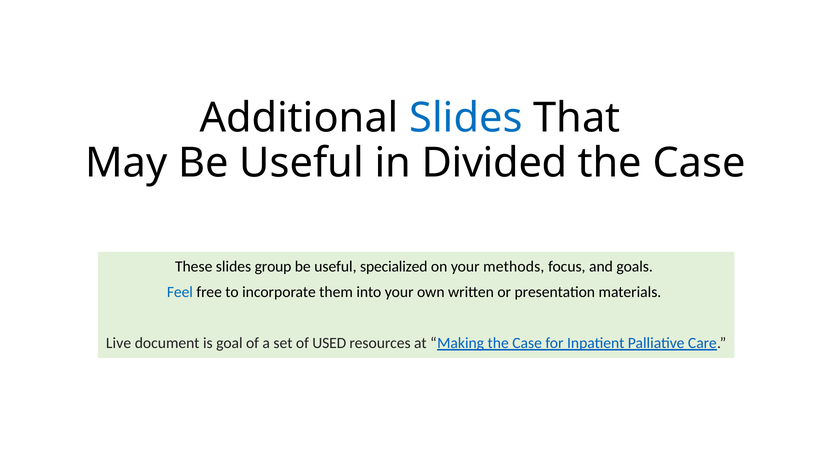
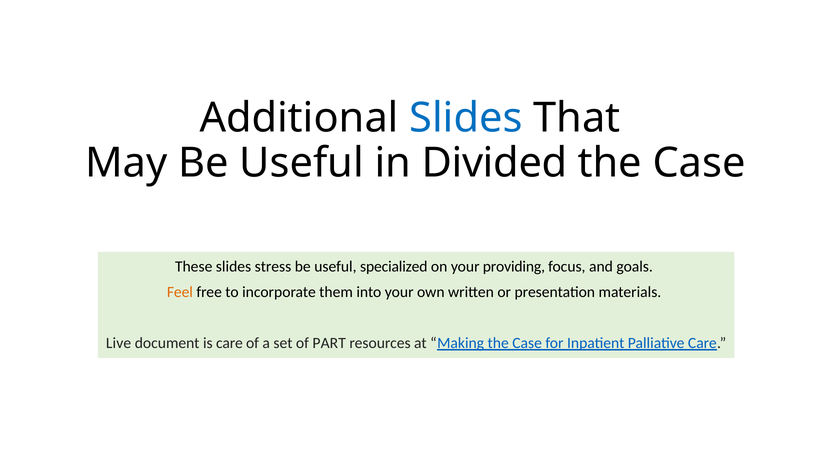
group: group -> stress (273, 266)
methods: methods -> providing (514, 266)
Feel colour: blue -> orange (180, 292)
is goal: goal -> care (229, 343)
USED: USED -> PART (329, 343)
